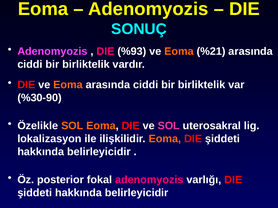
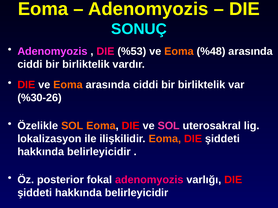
%93: %93 -> %53 (132, 51)
%21: %21 -> %48 (211, 51)
%30-90: %30-90 -> %30-26 (40, 98)
